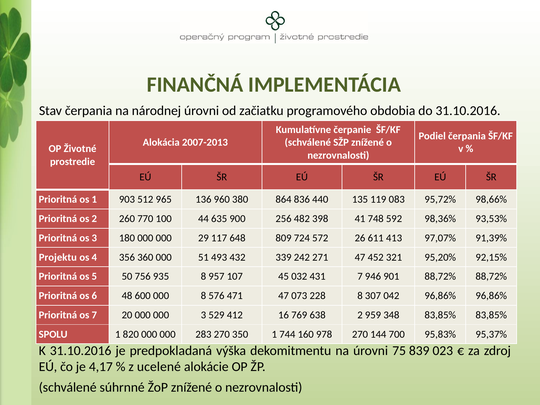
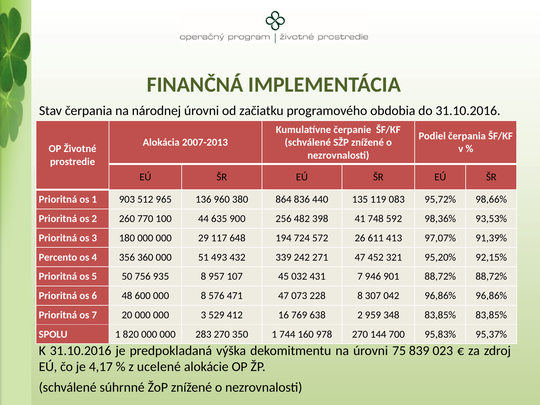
809: 809 -> 194 (284, 238)
Projektu: Projektu -> Percento (58, 257)
